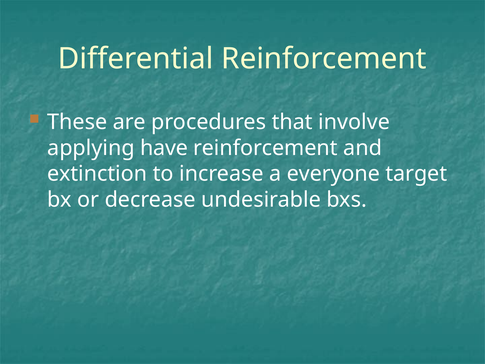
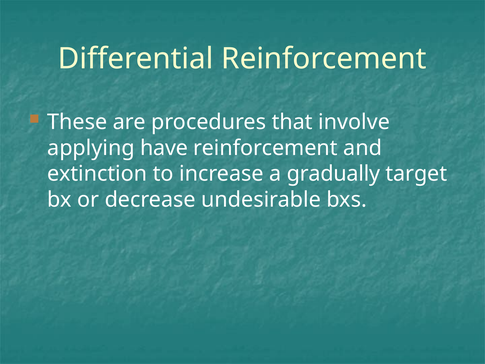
everyone: everyone -> gradually (333, 174)
